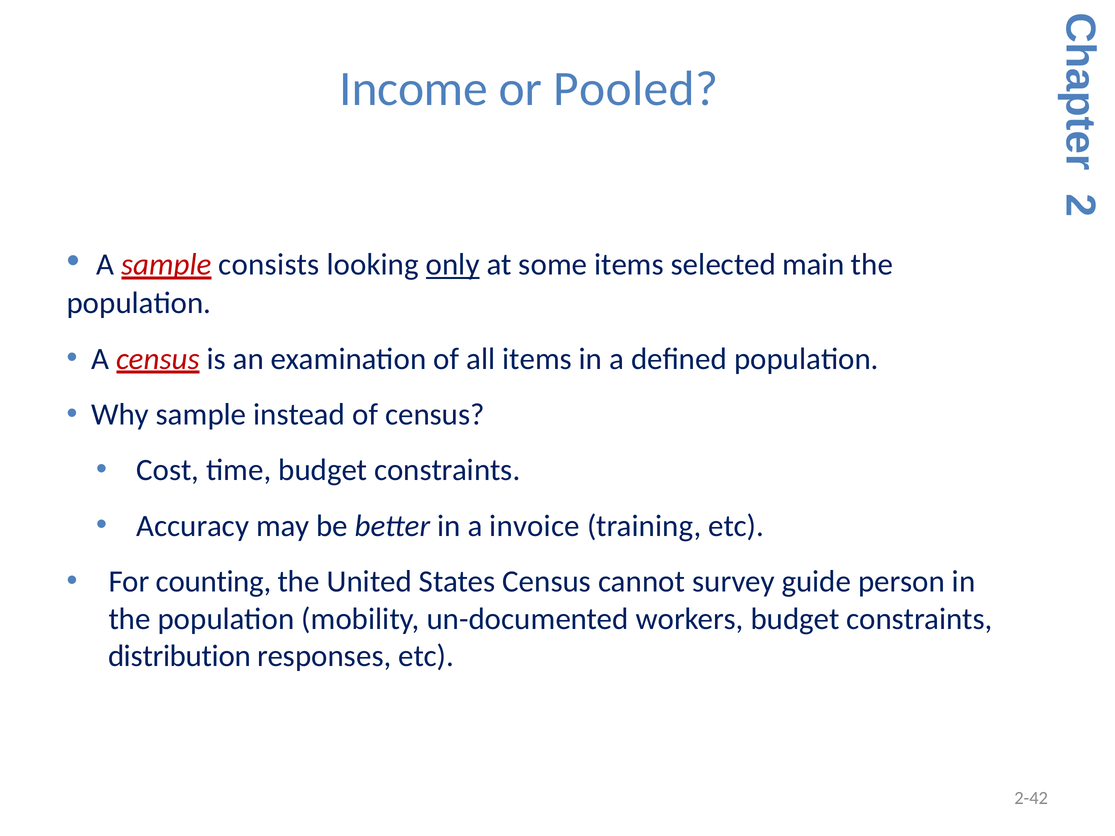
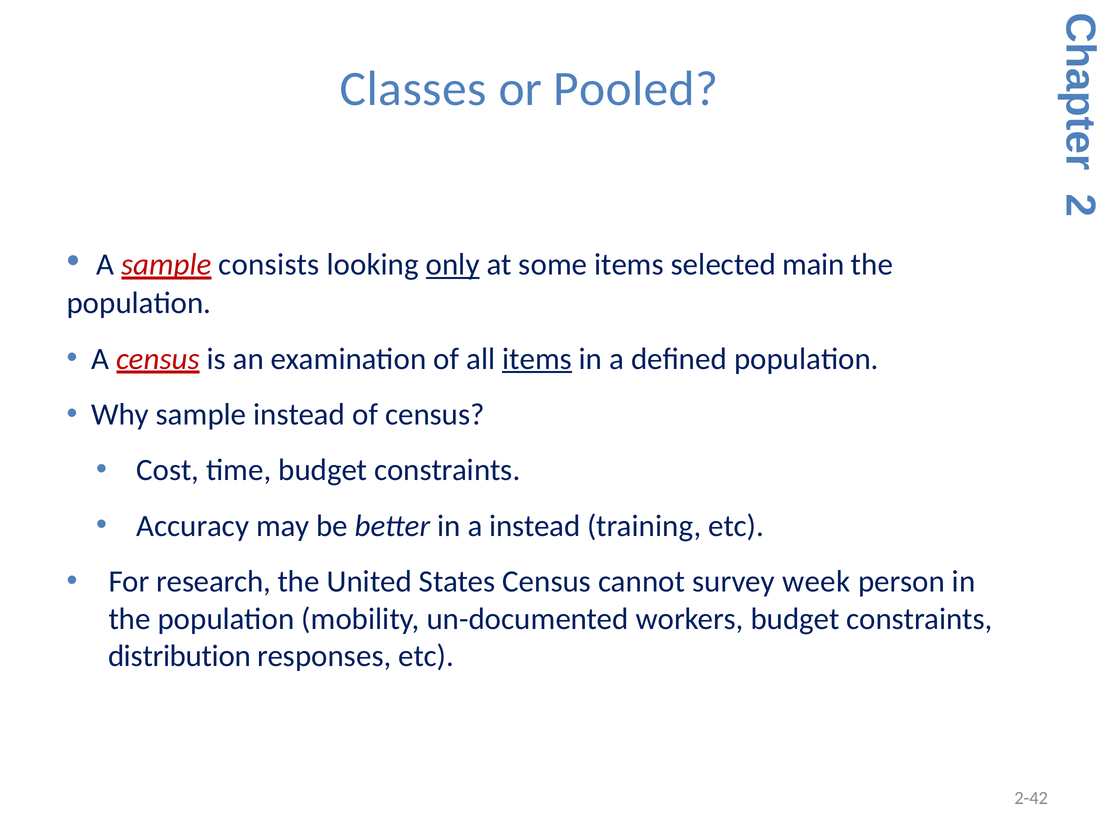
Income: Income -> Classes (413, 89)
items underline: none -> present (537, 359)
a invoice: invoice -> instead (535, 526)
counting: counting -> research (214, 582)
guide: guide -> week (816, 582)
